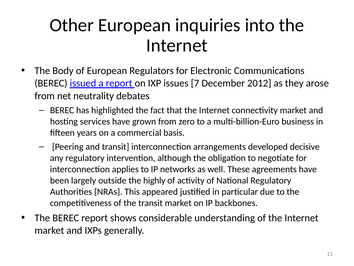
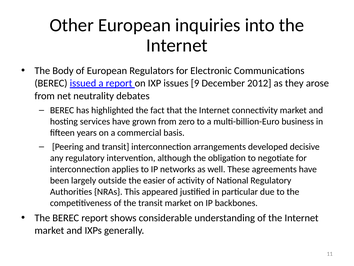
7: 7 -> 9 (195, 83)
highly: highly -> easier (154, 180)
